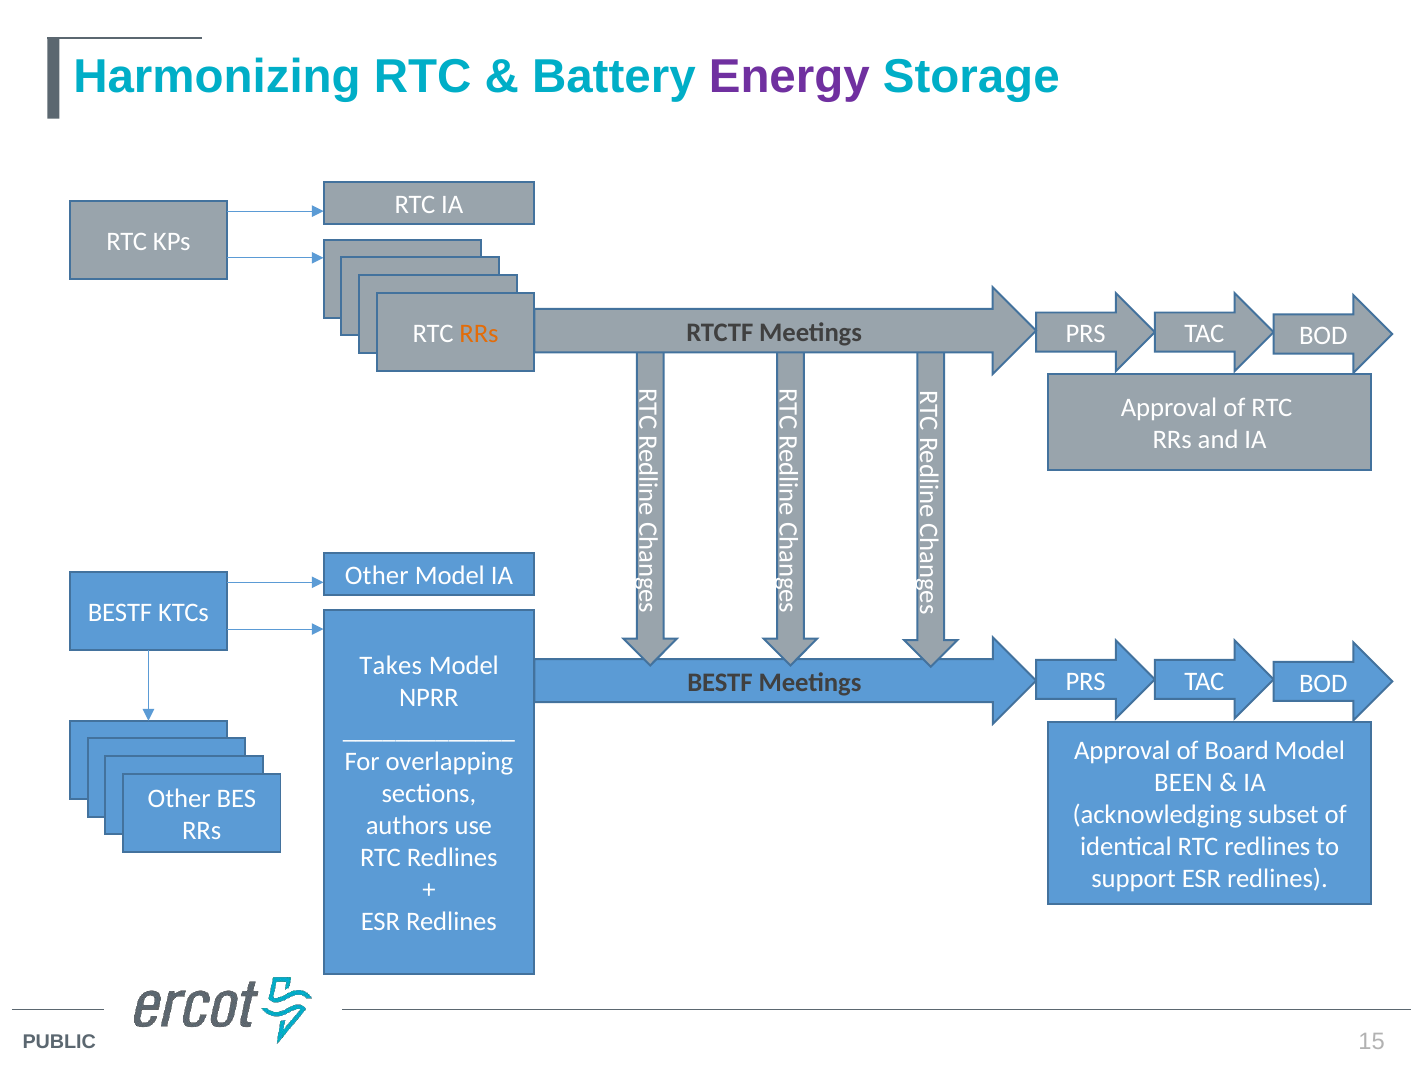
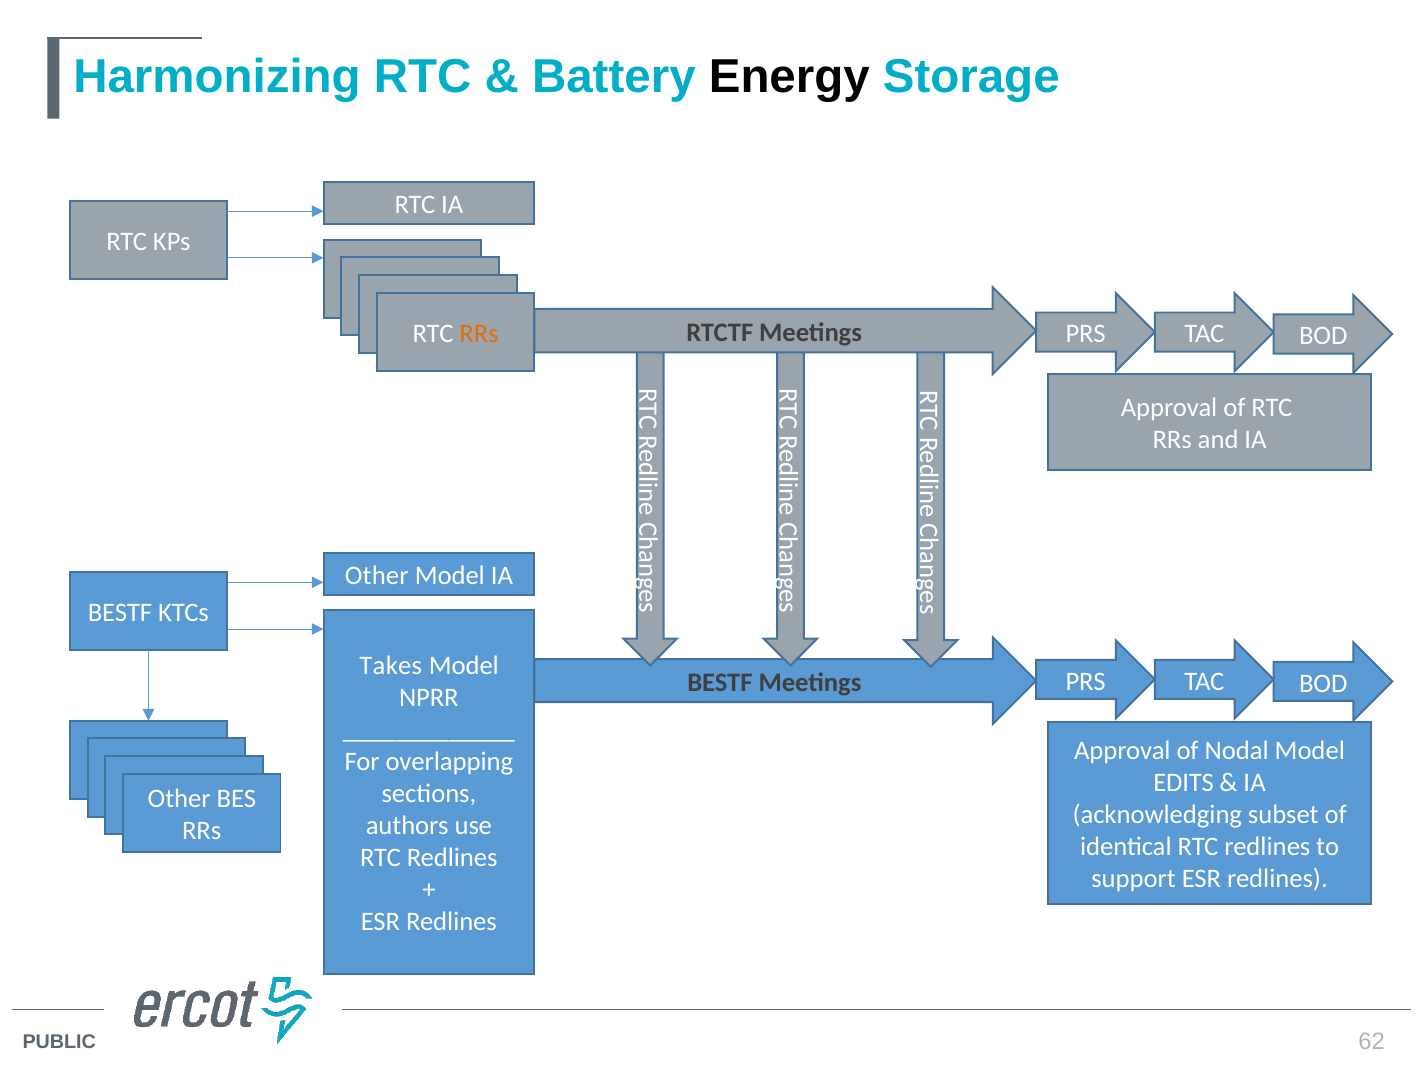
Energy colour: purple -> black (789, 77)
Board: Board -> Nodal (1237, 750)
BEEN: BEEN -> EDITS (1184, 783)
15: 15 -> 62 (1372, 1041)
